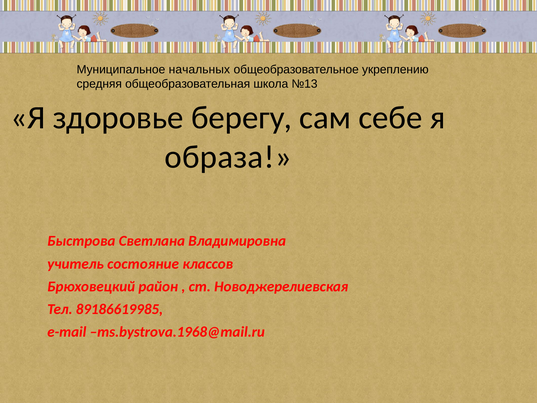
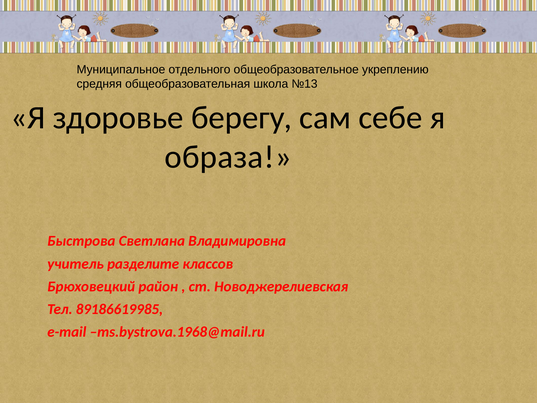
начальных: начальных -> отдельного (199, 70)
состояние: состояние -> разделите (143, 264)
